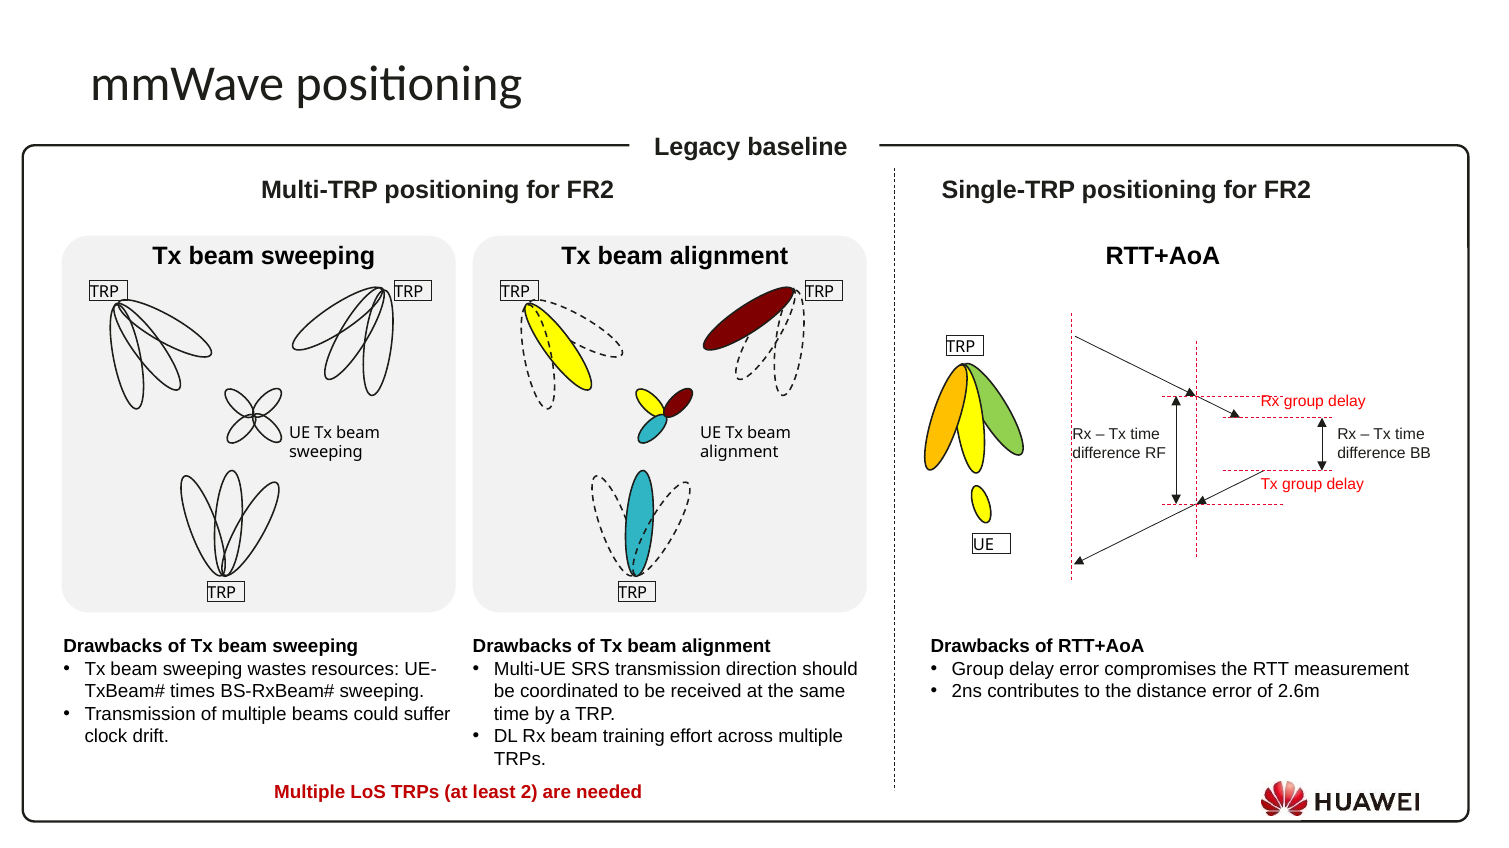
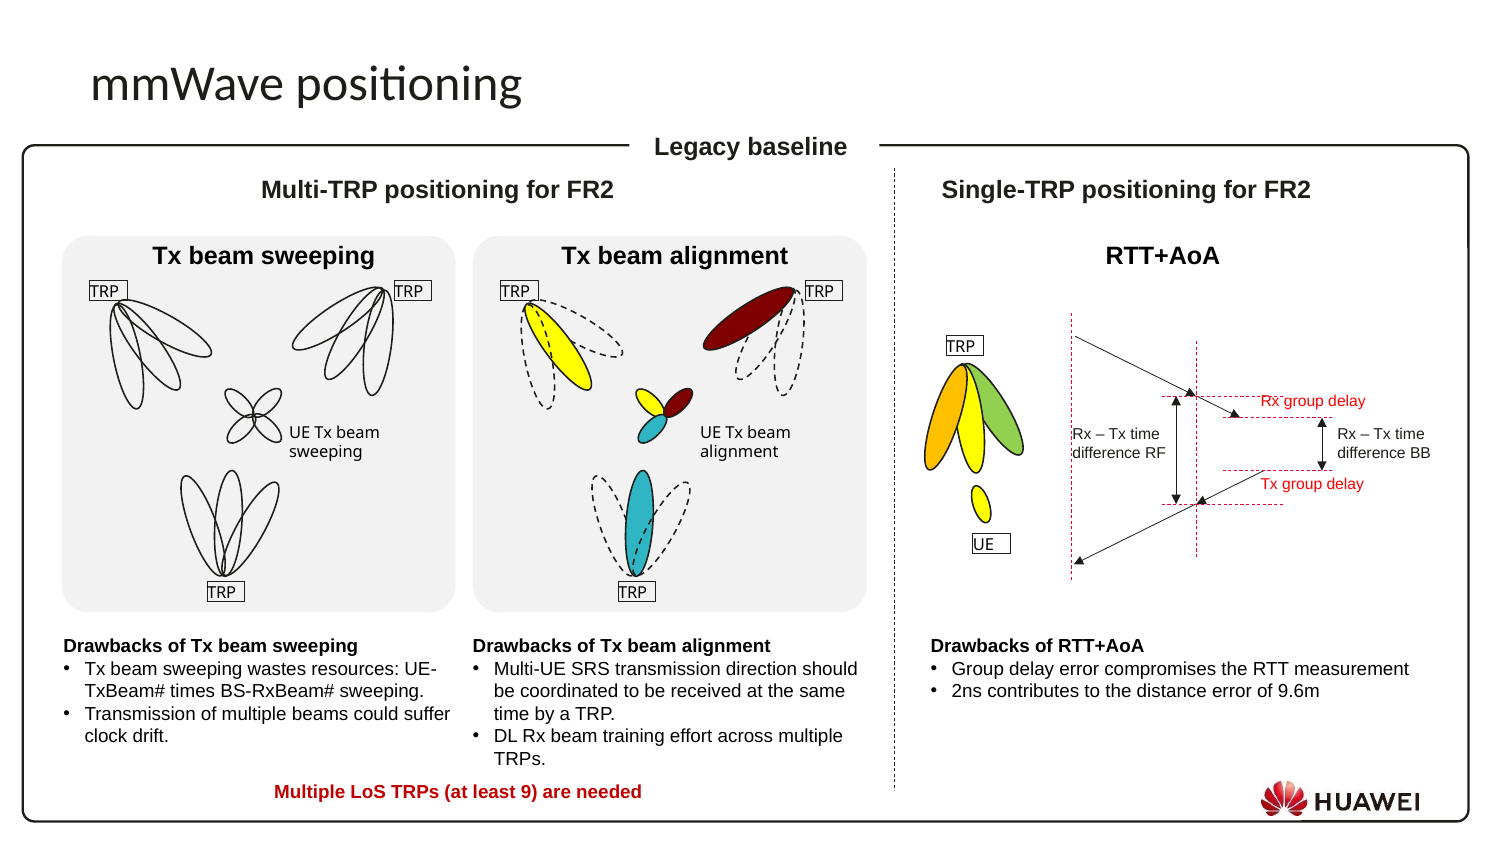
2.6m: 2.6m -> 9.6m (1299, 692)
2: 2 -> 9 (529, 792)
